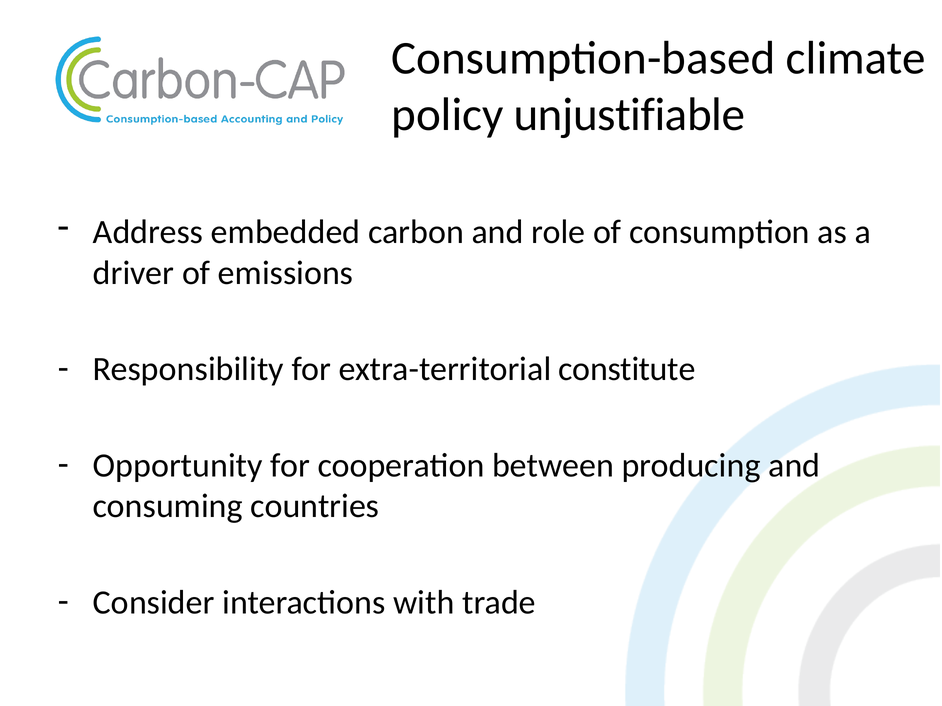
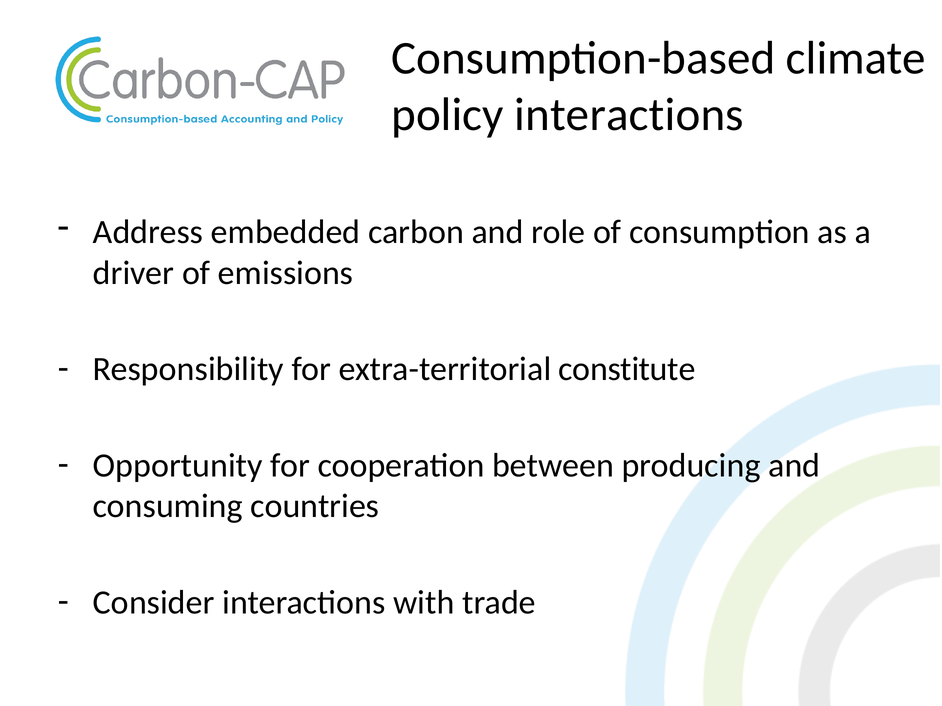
policy unjustifiable: unjustifiable -> interactions (629, 115)
